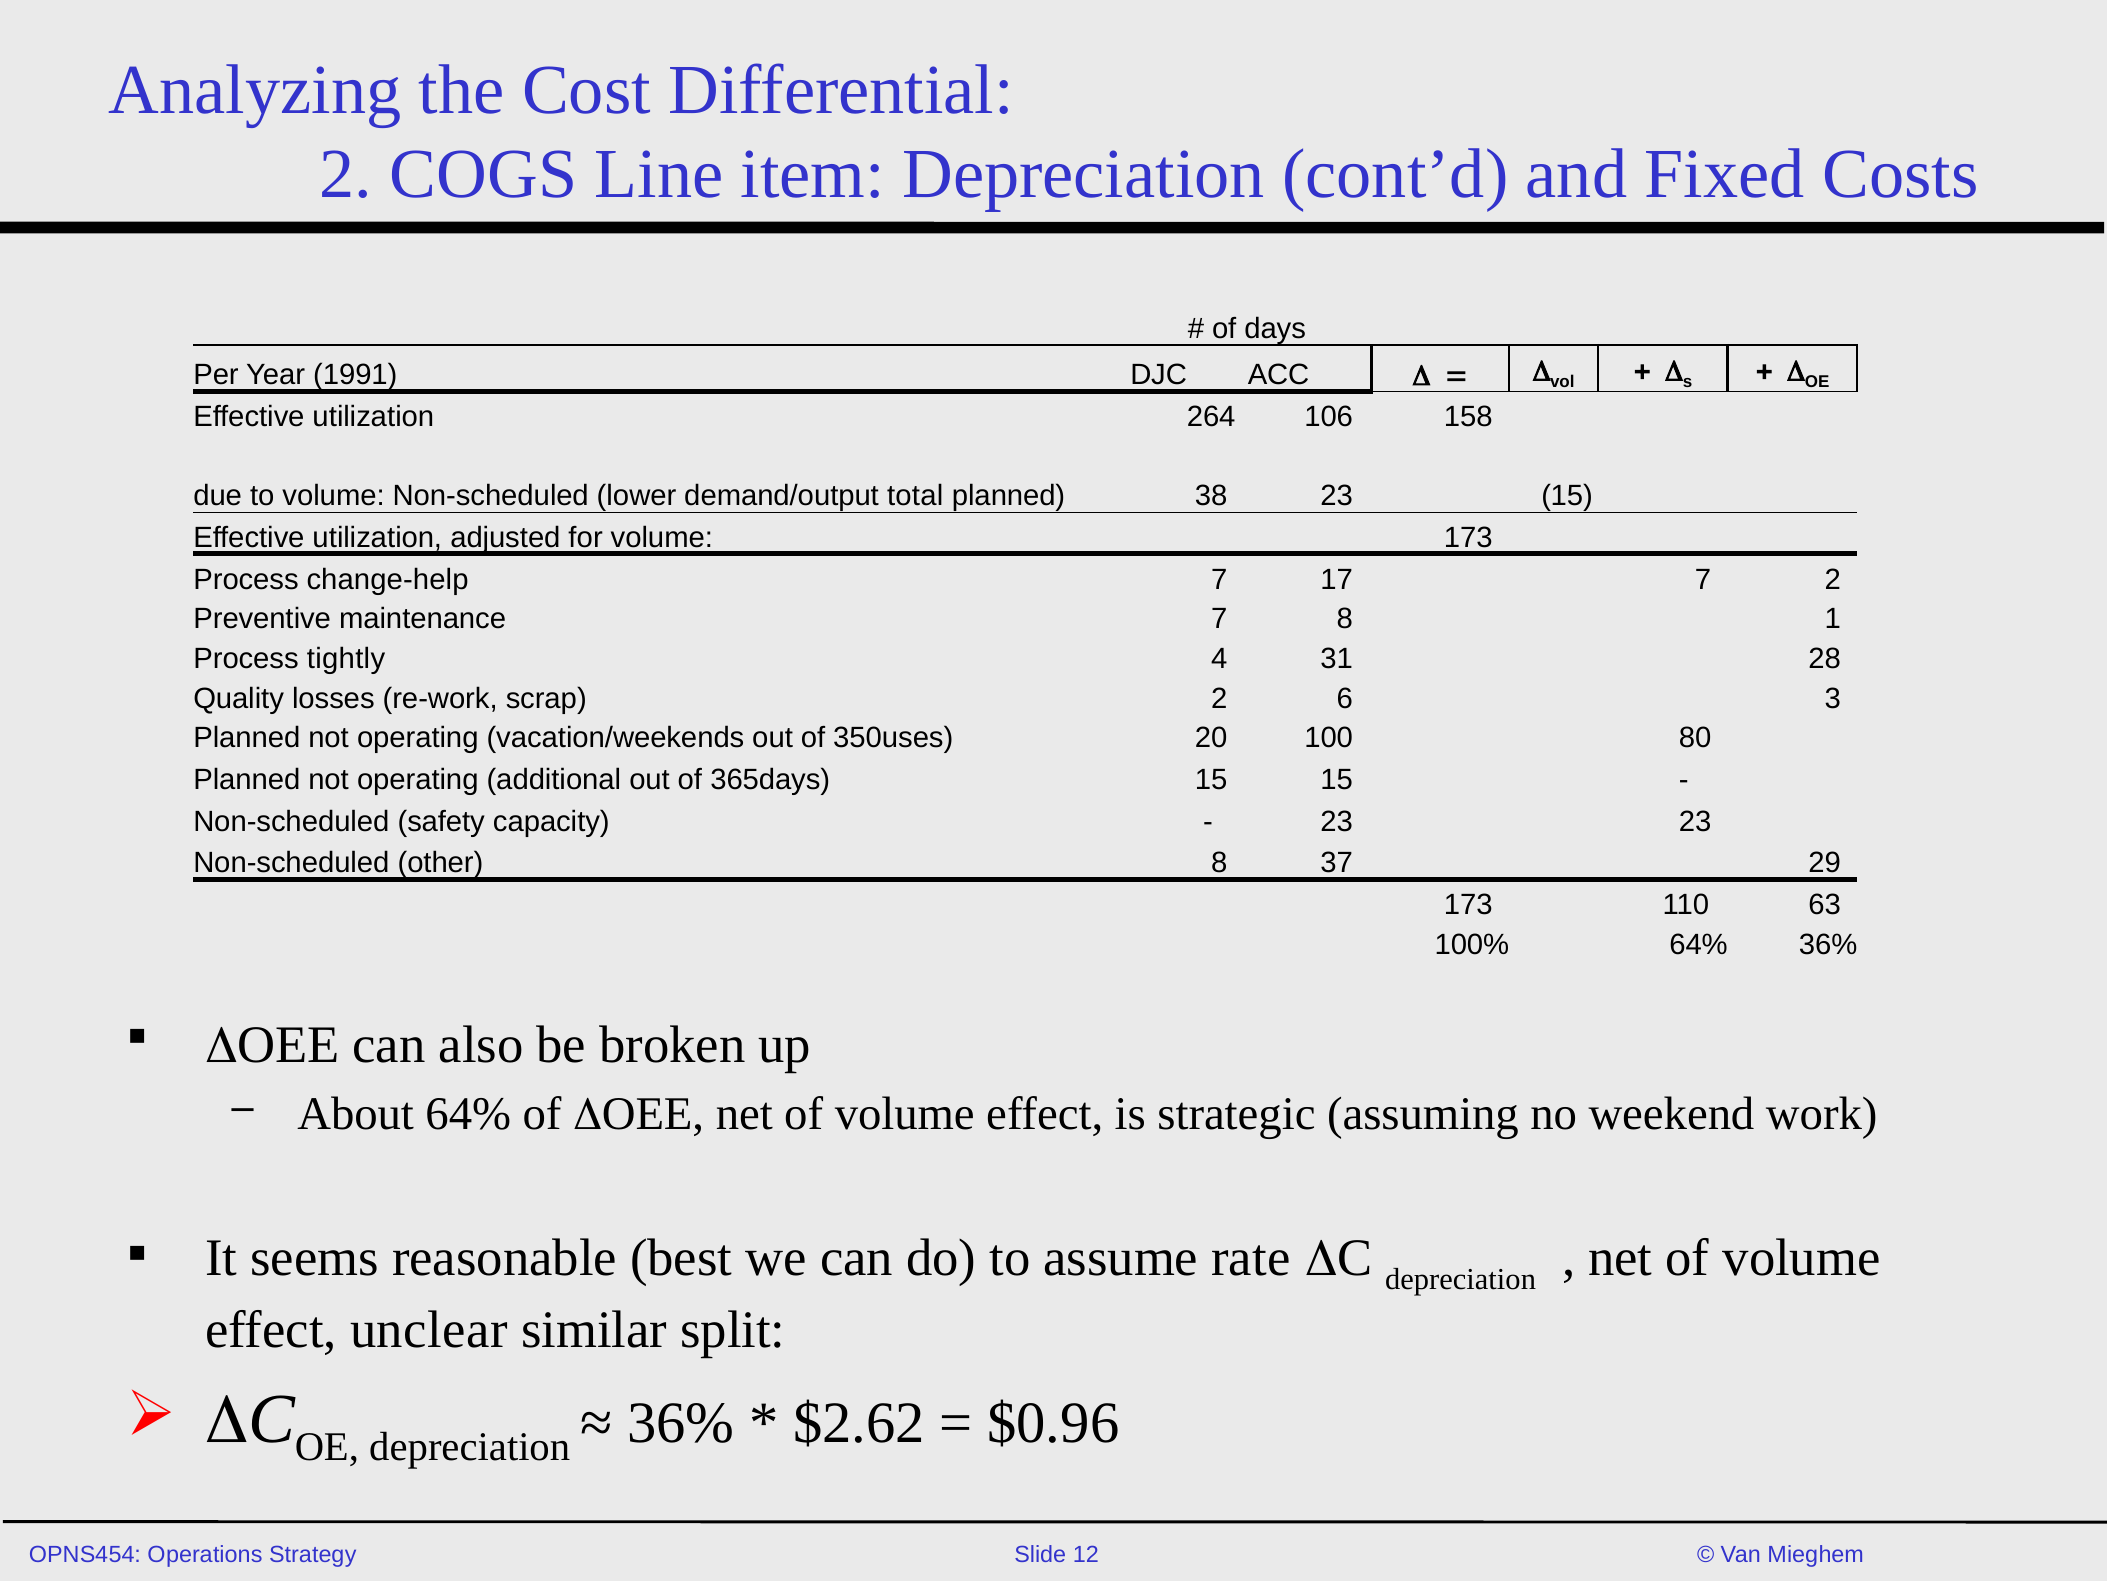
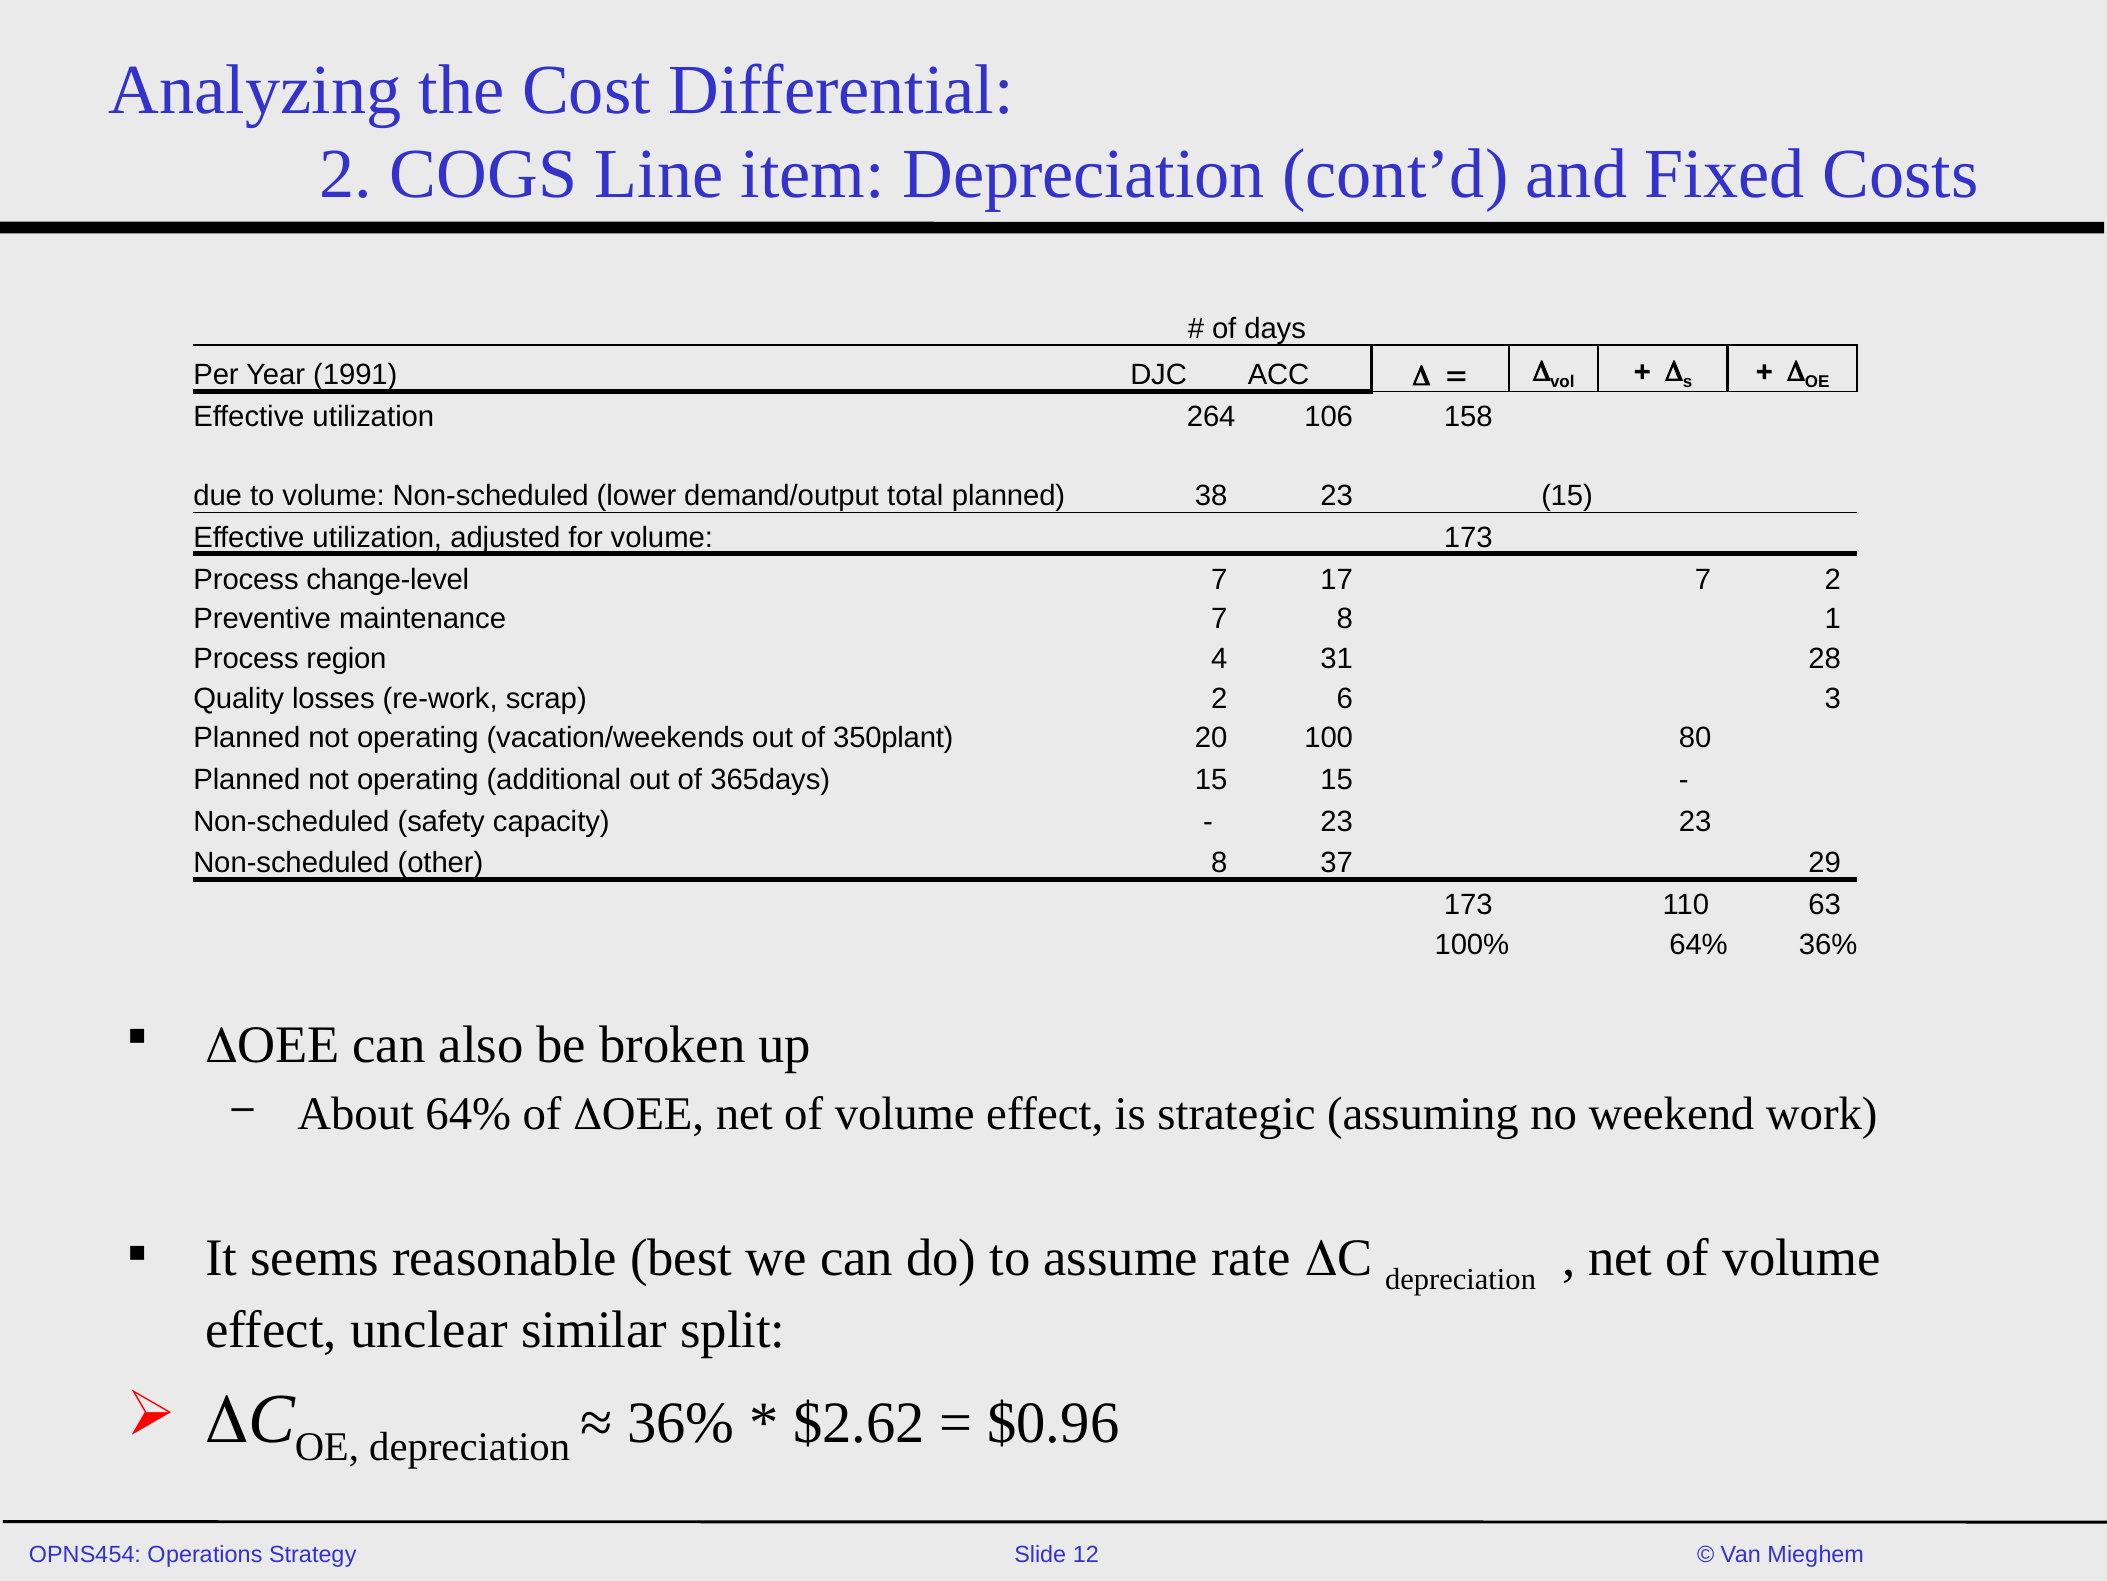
change-help: change-help -> change-level (388, 579)
tightly: tightly -> region (346, 659)
350uses: 350uses -> 350plant (893, 738)
